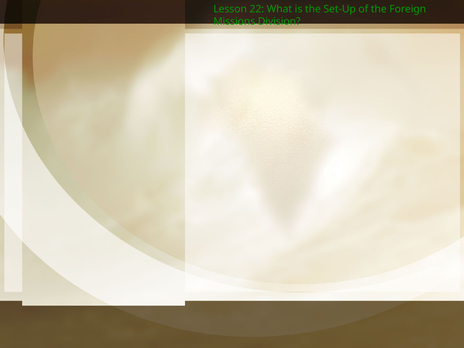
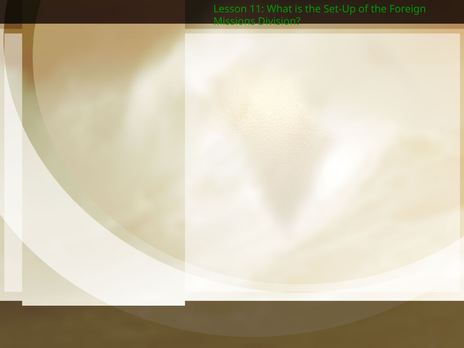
22: 22 -> 11 (257, 9)
